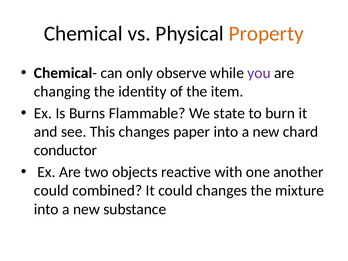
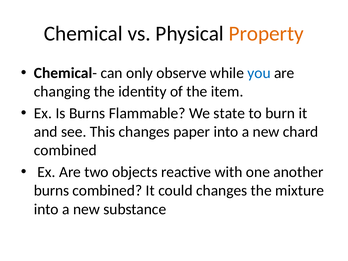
you colour: purple -> blue (259, 73)
conductor: conductor -> combined (65, 150)
could: could -> burns (51, 191)
